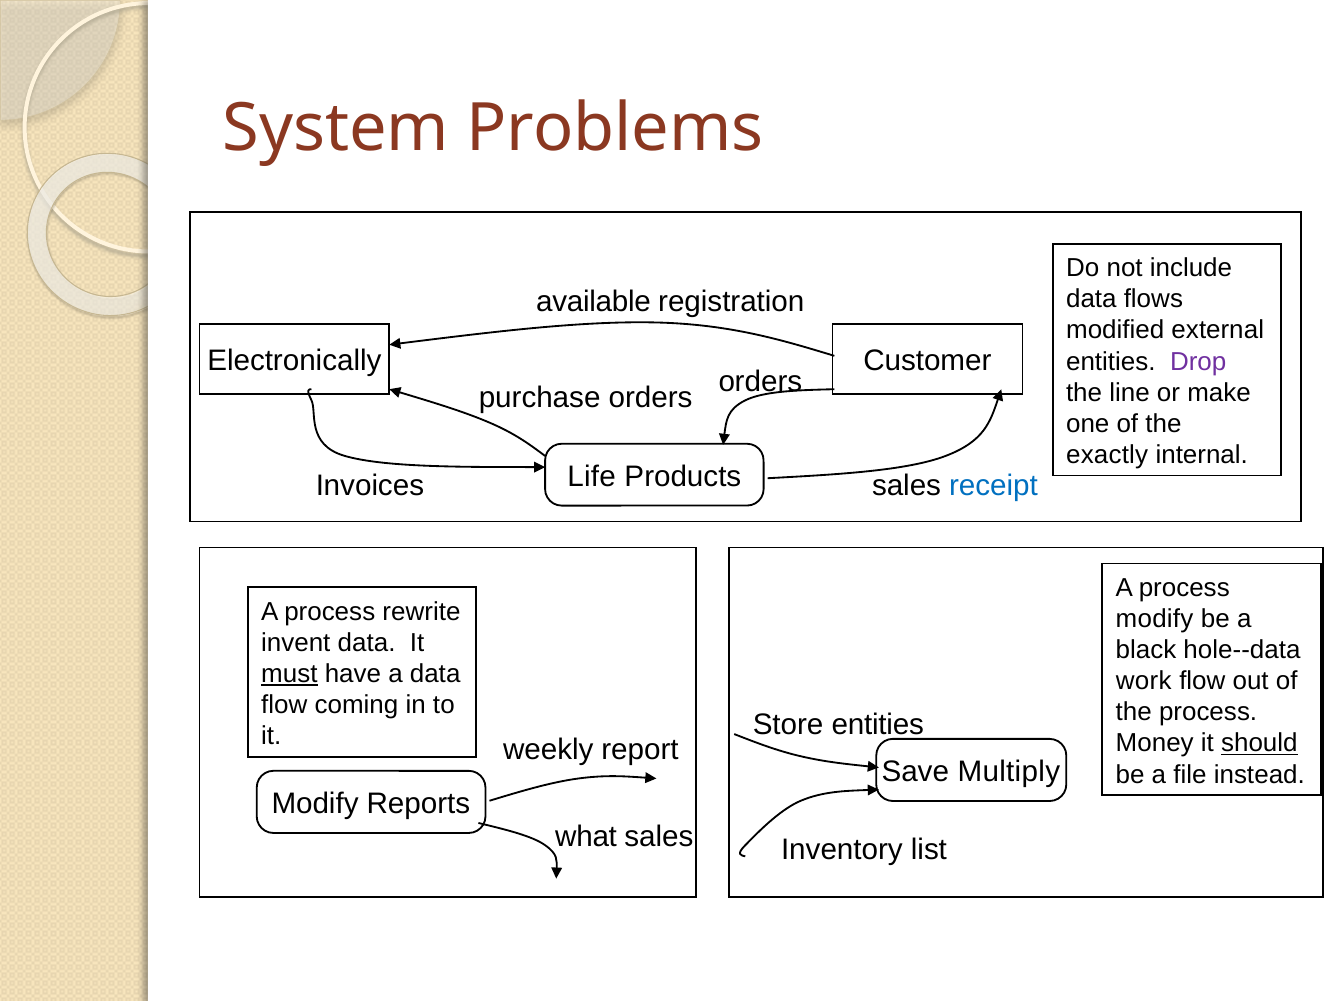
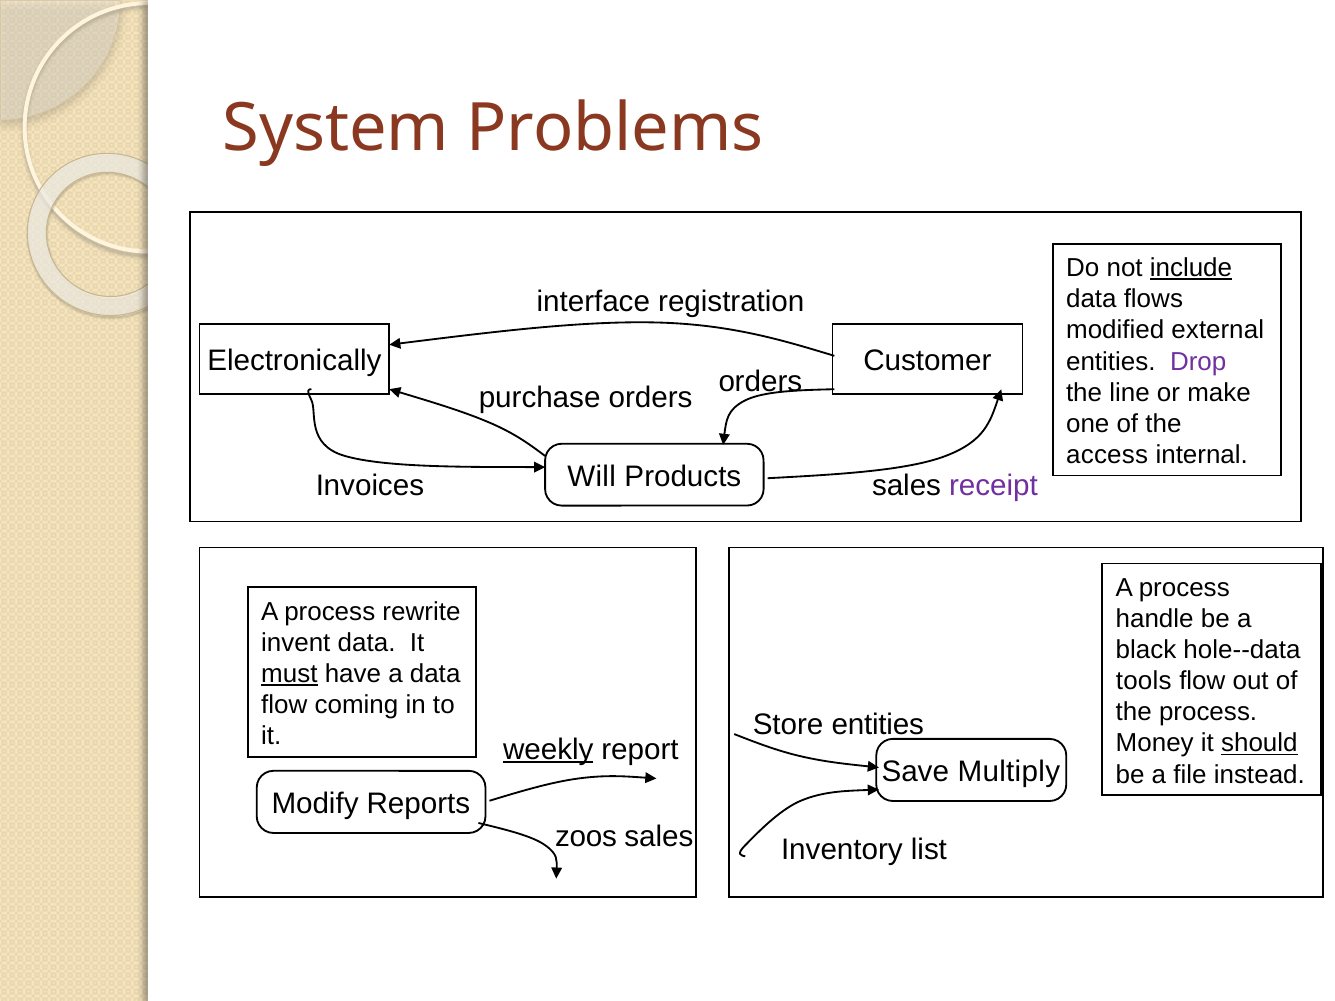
include underline: none -> present (1191, 268)
available: available -> interface (593, 302)
exactly: exactly -> access (1107, 455)
Life: Life -> Will (592, 477)
receipt colour: blue -> purple (993, 485)
modify: modify -> handle (1155, 619)
work: work -> tools (1144, 681)
weekly underline: none -> present (548, 750)
what: what -> zoos (586, 837)
